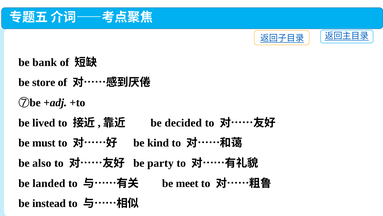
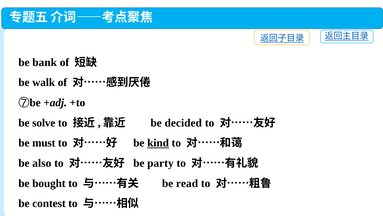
store: store -> walk (44, 82)
lived: lived -> solve (44, 123)
kind underline: none -> present (158, 143)
landed: landed -> bought (49, 183)
meet: meet -> read (187, 183)
instead: instead -> contest (49, 203)
